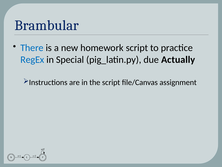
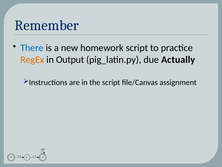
Brambular: Brambular -> Remember (47, 25)
RegEx colour: blue -> orange (32, 60)
Special: Special -> Output (70, 60)
